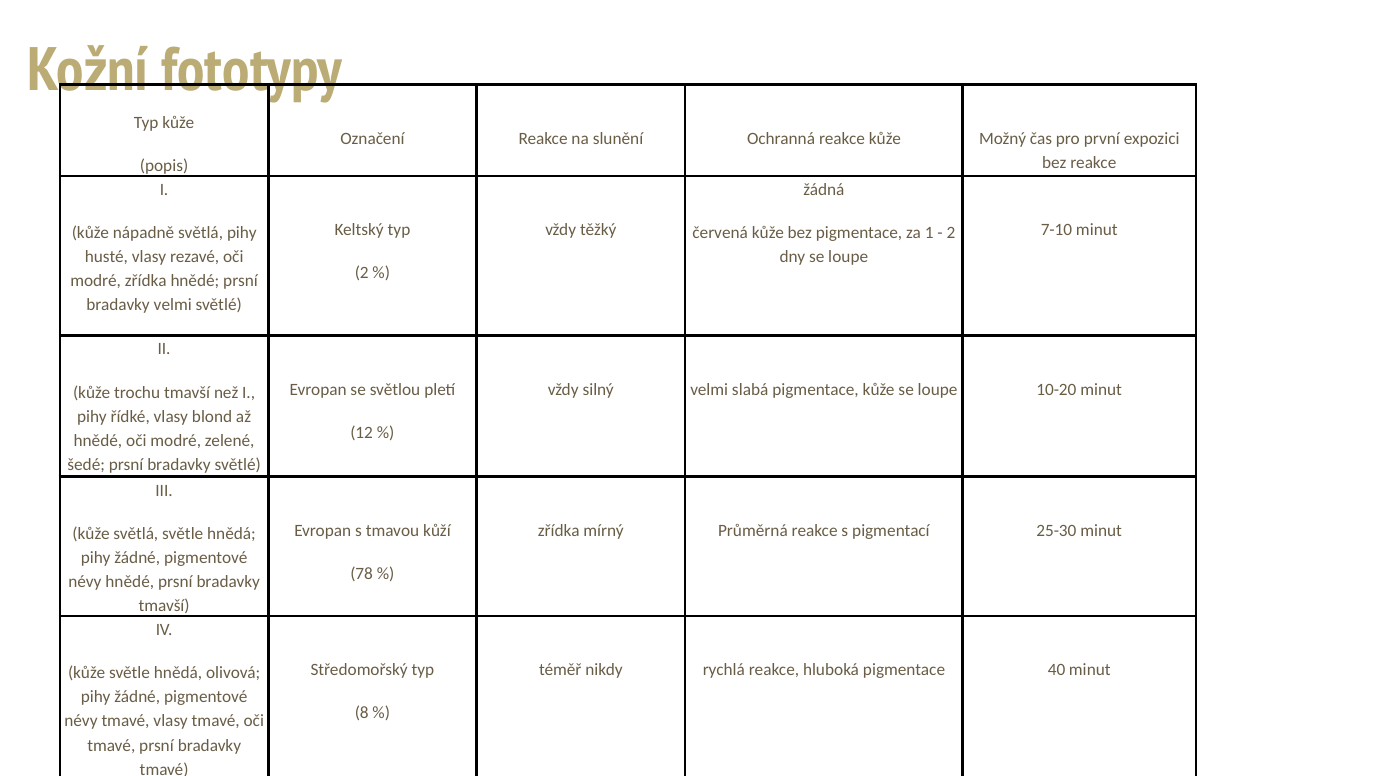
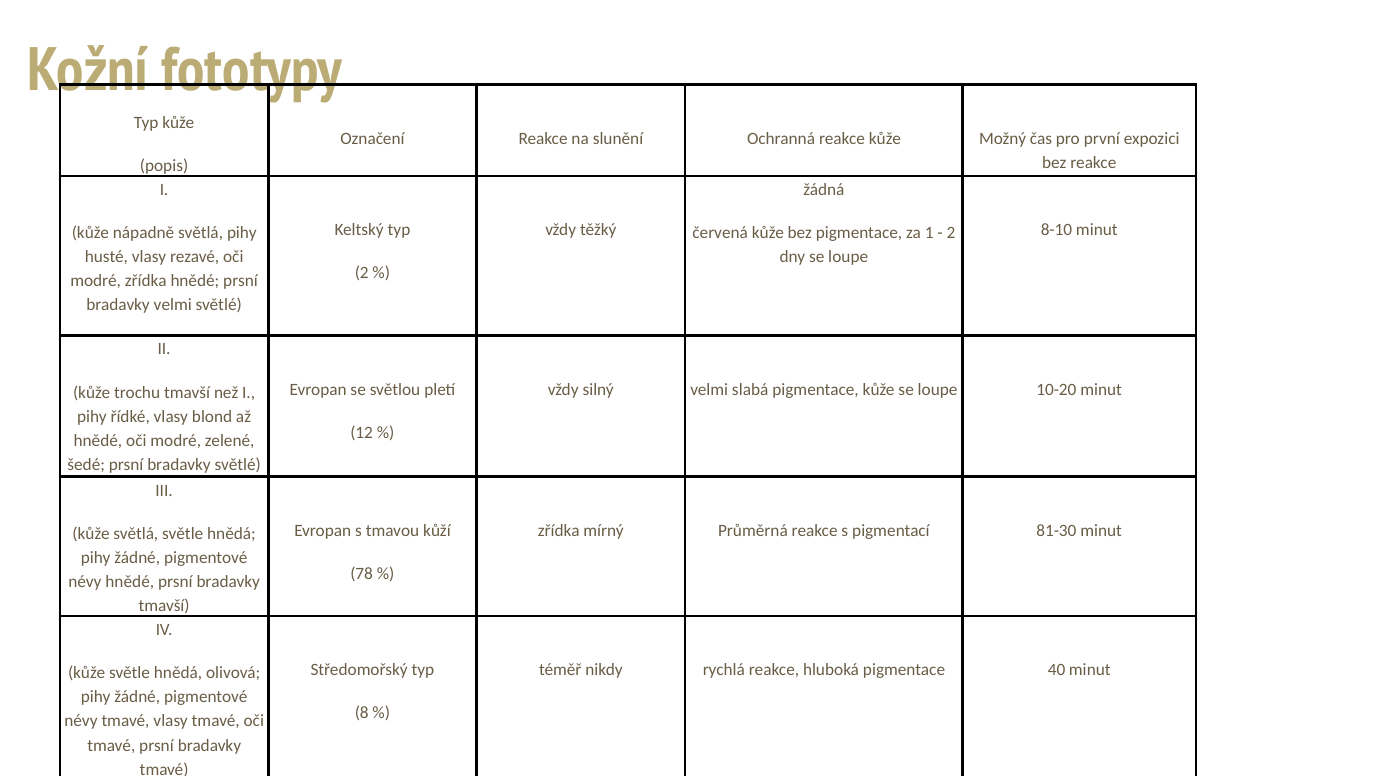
7-10: 7-10 -> 8-10 (1056, 230)
25-30: 25-30 -> 81-30 (1056, 531)
